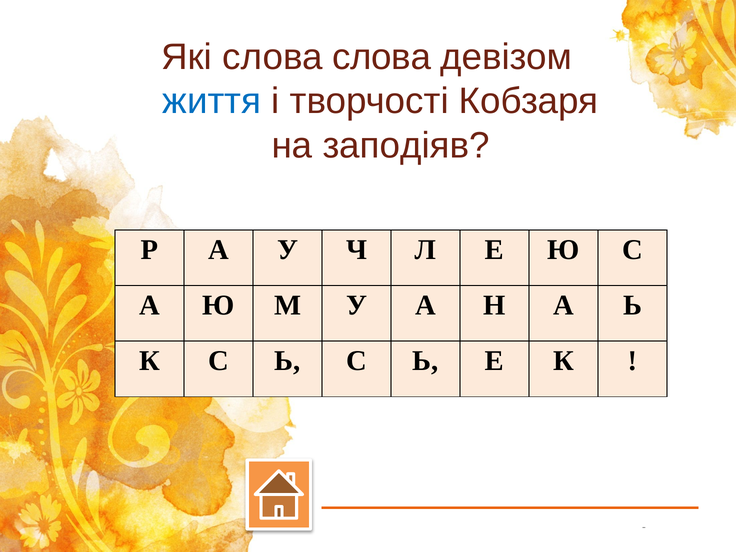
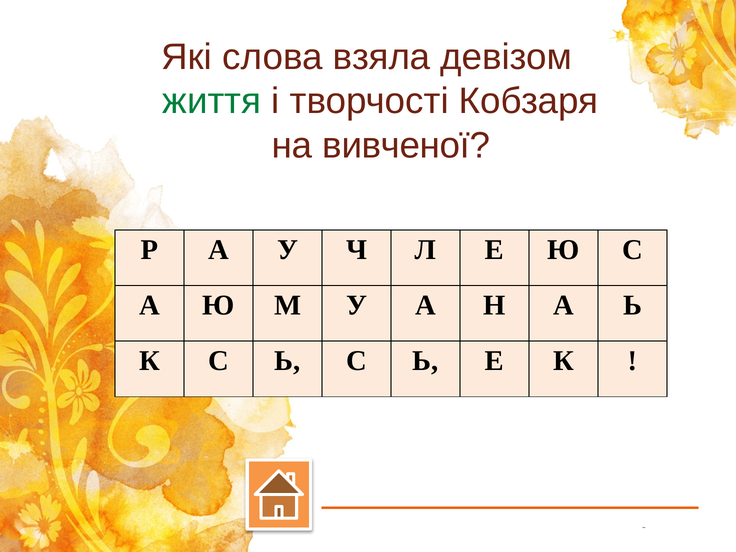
слова слова: слова -> взяла (382, 57)
життя colour: blue -> green (212, 101)
заподіяв: заподіяв -> вивченої (406, 145)
